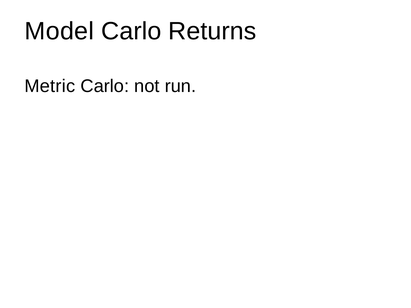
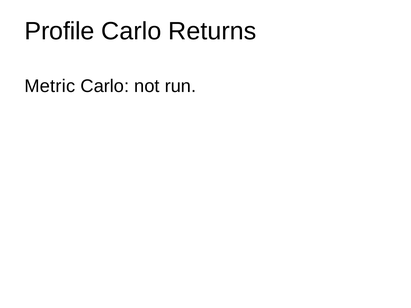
Model: Model -> Profile (60, 31)
